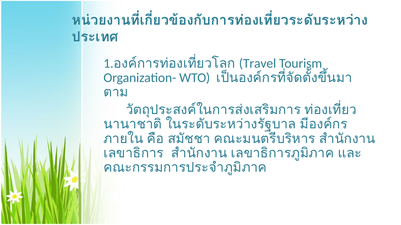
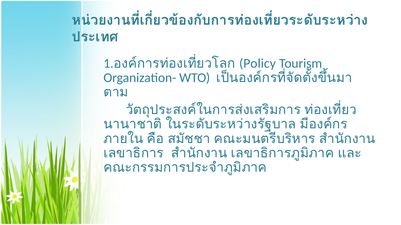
Travel: Travel -> Policy (257, 64)
